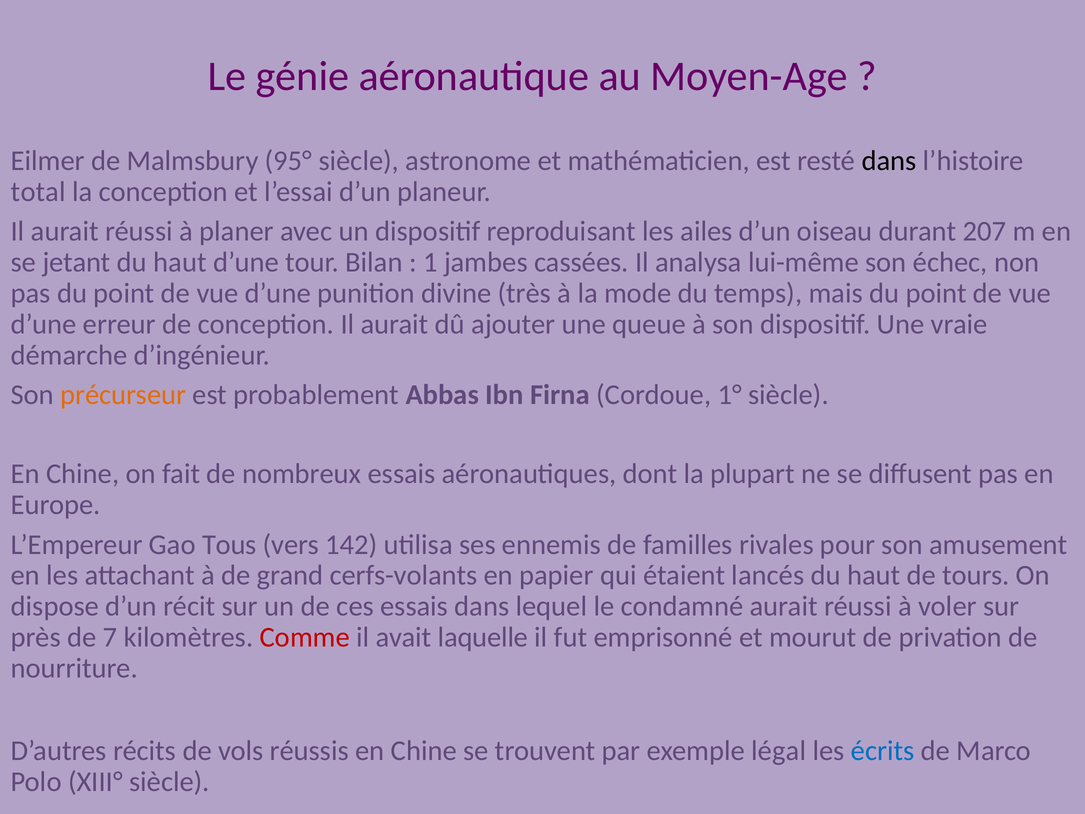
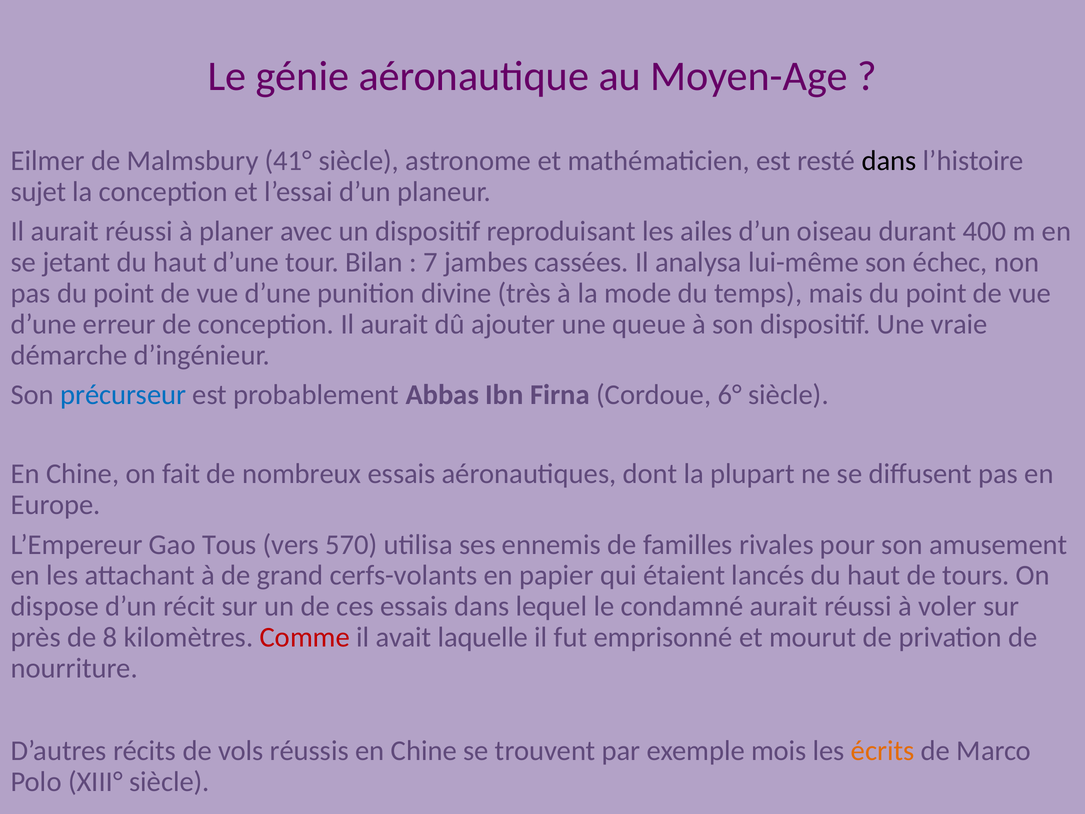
95°: 95° -> 41° (288, 161)
total: total -> sujet (38, 192)
207: 207 -> 400 (985, 231)
1: 1 -> 7 (430, 262)
précurseur colour: orange -> blue (123, 395)
1°: 1° -> 6° (730, 395)
142: 142 -> 570 (351, 544)
7: 7 -> 8 (110, 637)
légal: légal -> mois (779, 751)
écrits colour: blue -> orange (883, 751)
